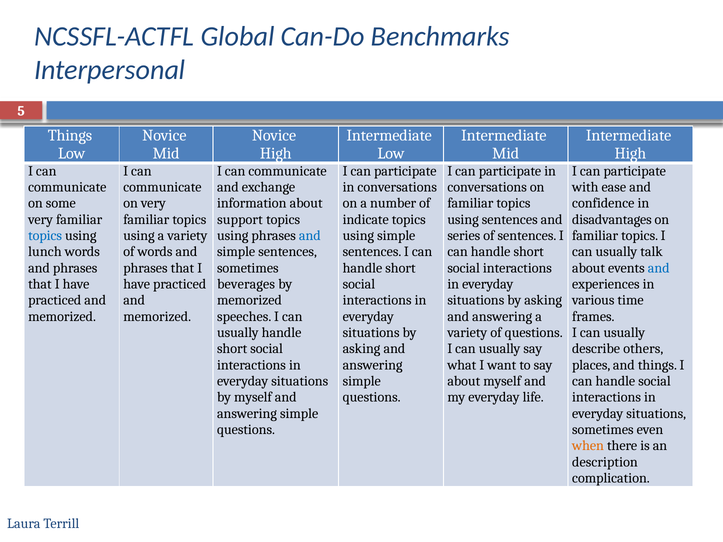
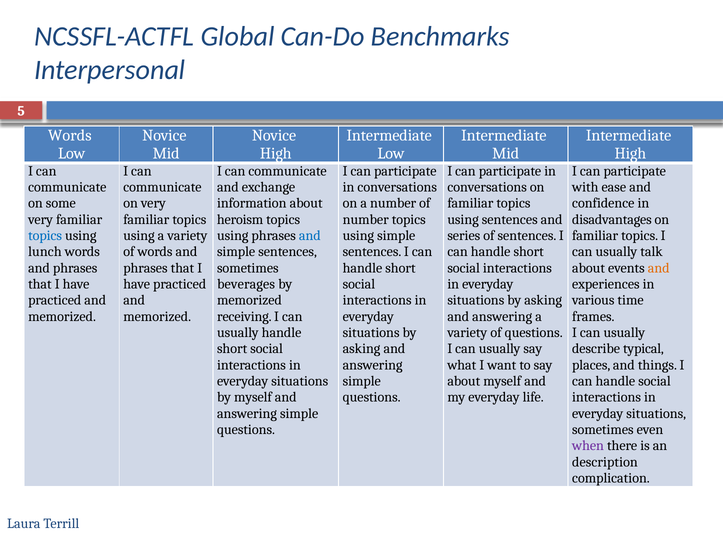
Things: Things -> Words (70, 135)
support: support -> heroism (240, 220)
indicate: indicate -> number (366, 220)
and colour: blue -> orange (659, 268)
speeches: speeches -> receiving (244, 317)
others: others -> typical (643, 349)
when colour: orange -> purple (588, 446)
